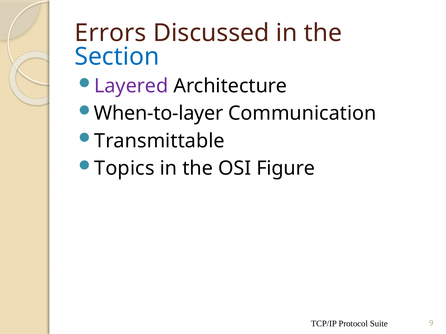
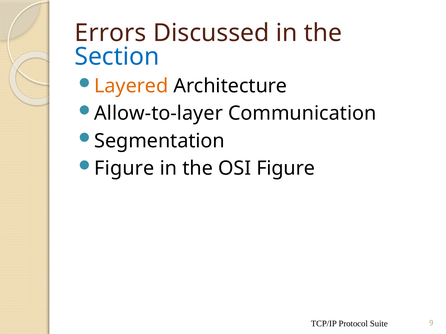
Layered colour: purple -> orange (131, 86)
When-to-layer: When-to-layer -> Allow-to-layer (159, 114)
Transmittable: Transmittable -> Segmentation (160, 141)
Topics: Topics -> Figure (124, 169)
